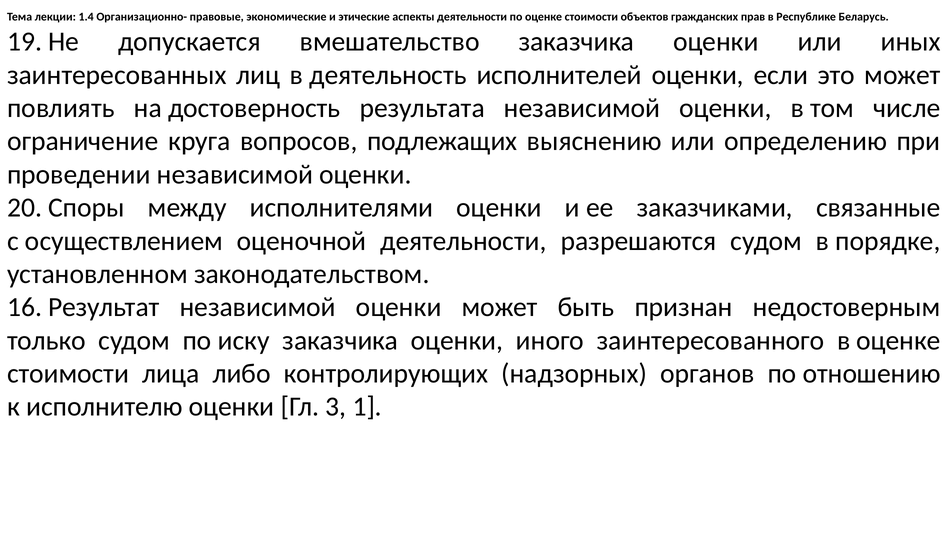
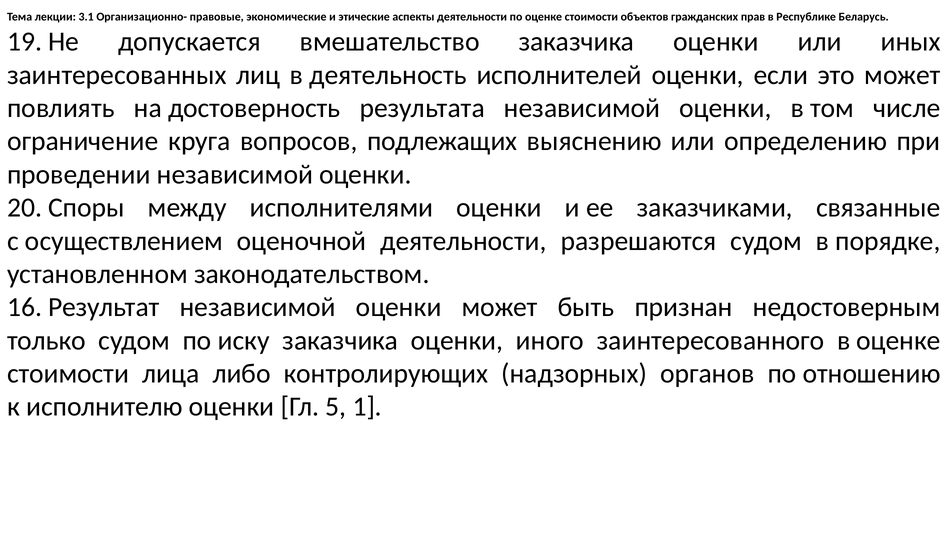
1.4: 1.4 -> 3.1 (86, 17)
3: 3 -> 5 (336, 407)
